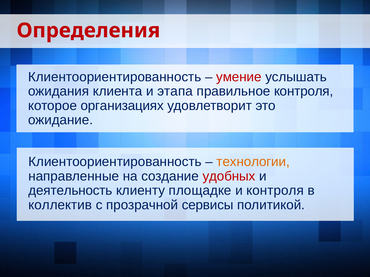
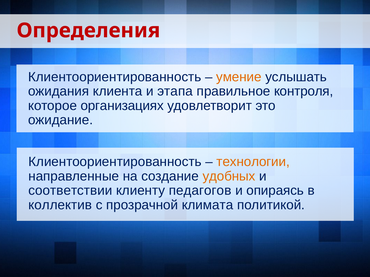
умение colour: red -> orange (239, 77)
удобных colour: red -> orange (229, 176)
деятельность: деятельность -> соответствии (70, 191)
площадке: площадке -> педагогов (200, 191)
и контроля: контроля -> опираясь (275, 191)
сервисы: сервисы -> климата (208, 205)
